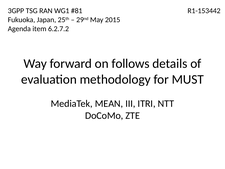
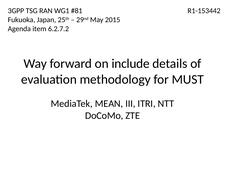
follows: follows -> include (131, 64)
